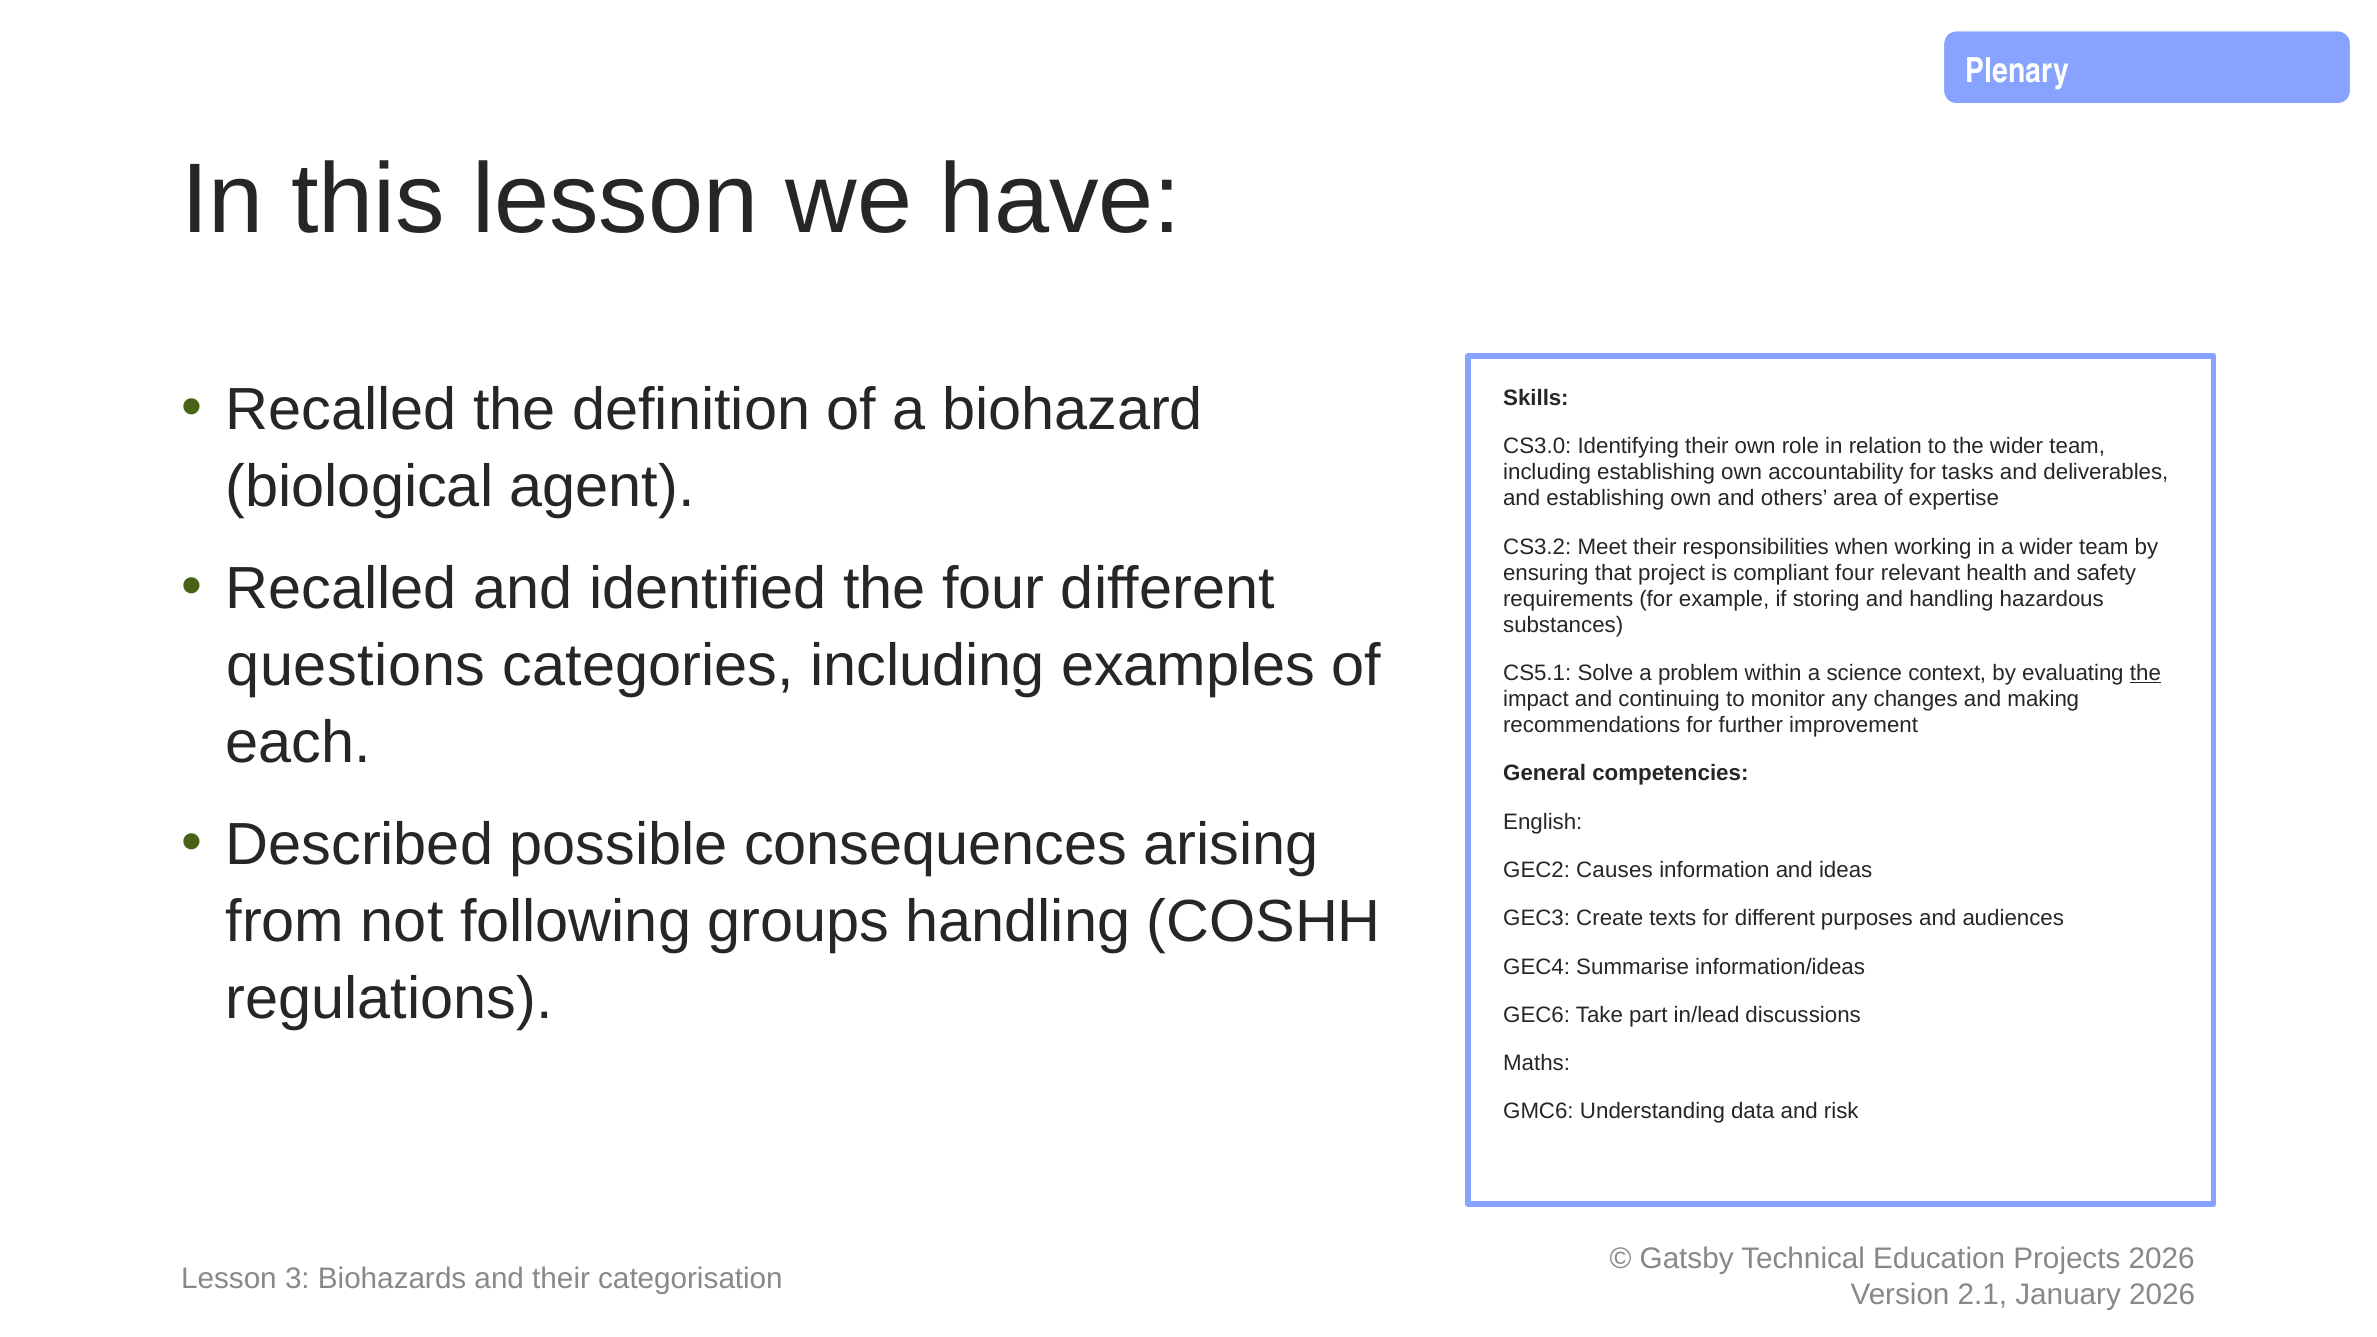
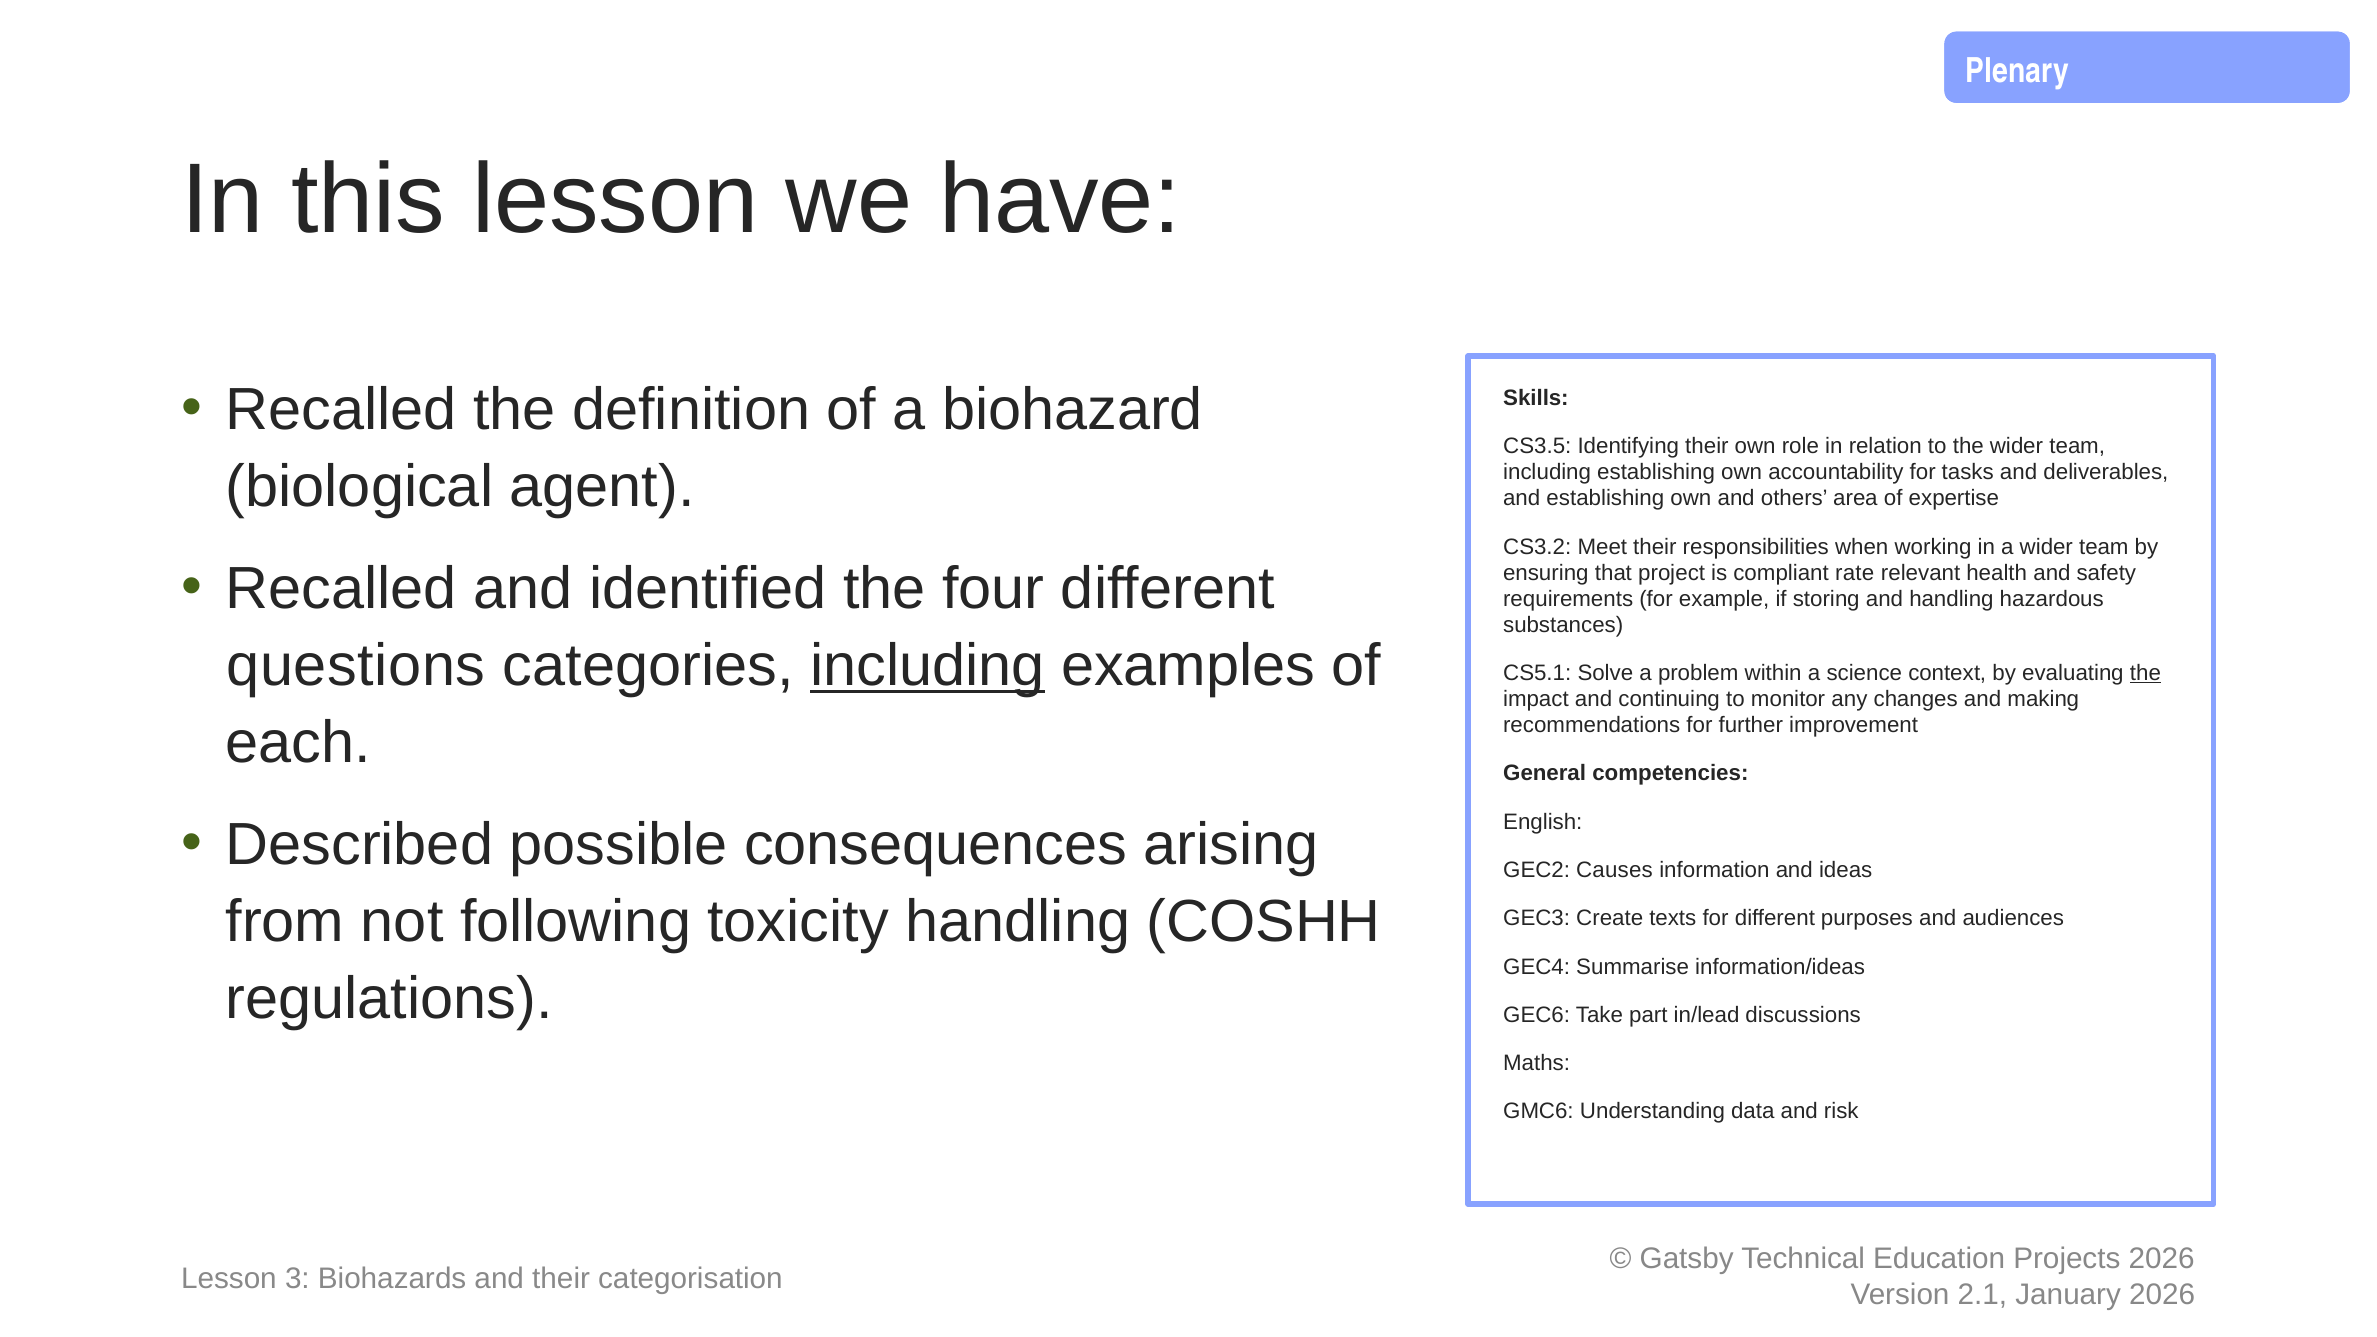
CS3.0: CS3.0 -> CS3.5 (1537, 446)
compliant four: four -> rate (1855, 573)
including underline: none -> present (927, 666)
groups: groups -> toxicity (798, 922)
